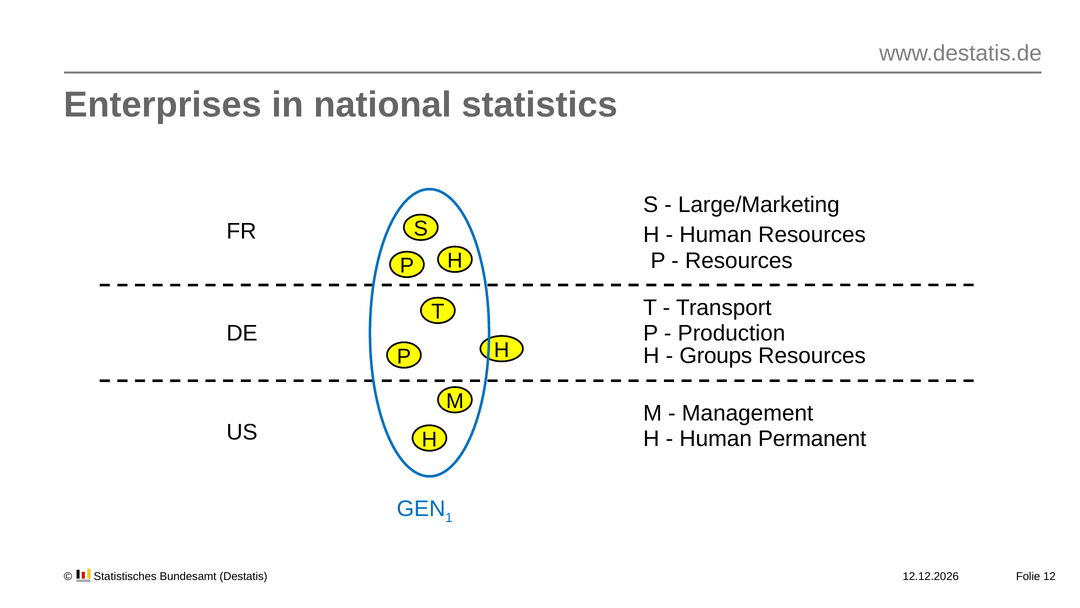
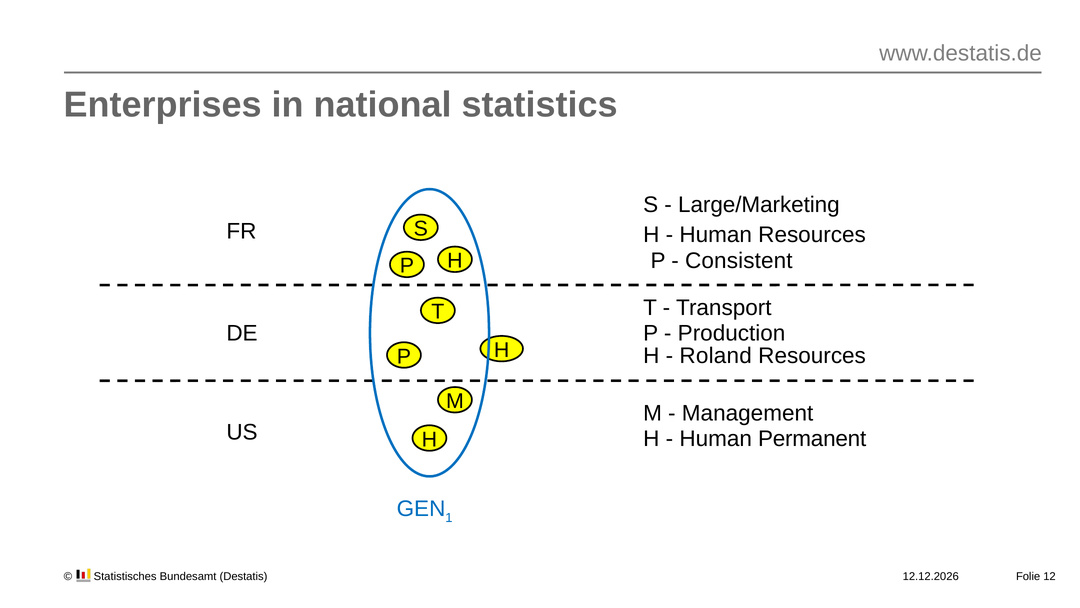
Resources: Resources -> Consistent (739, 261)
Groups: Groups -> Roland (716, 356)
